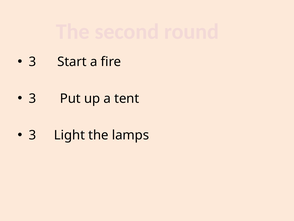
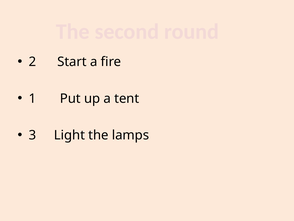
3: 3 -> 2 (32, 62)
3: 3 -> 1 (32, 98)
